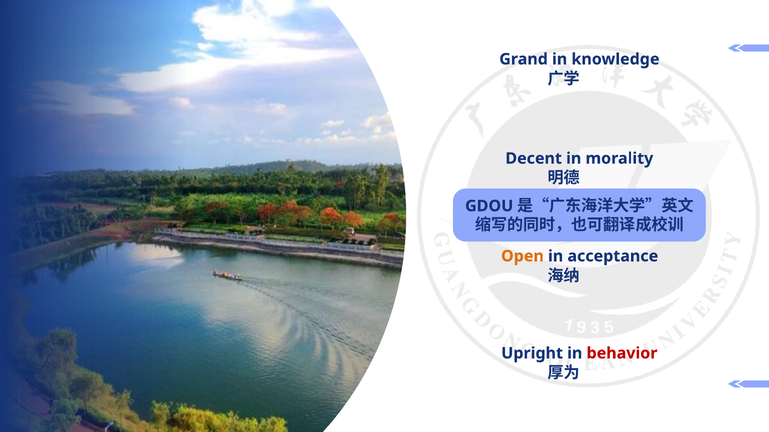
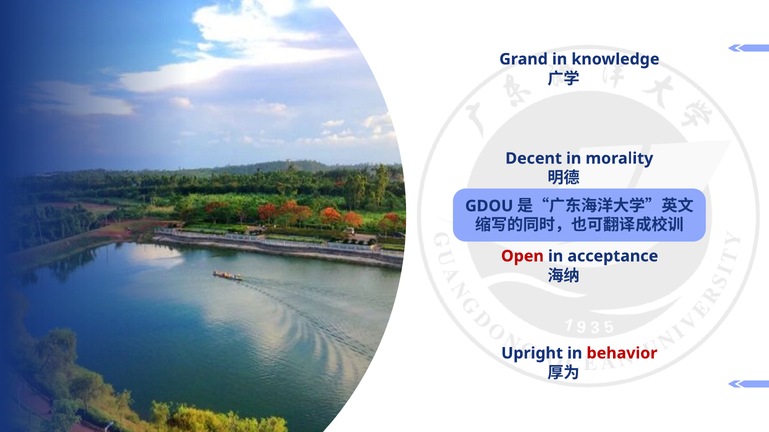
Open colour: orange -> red (522, 256)
